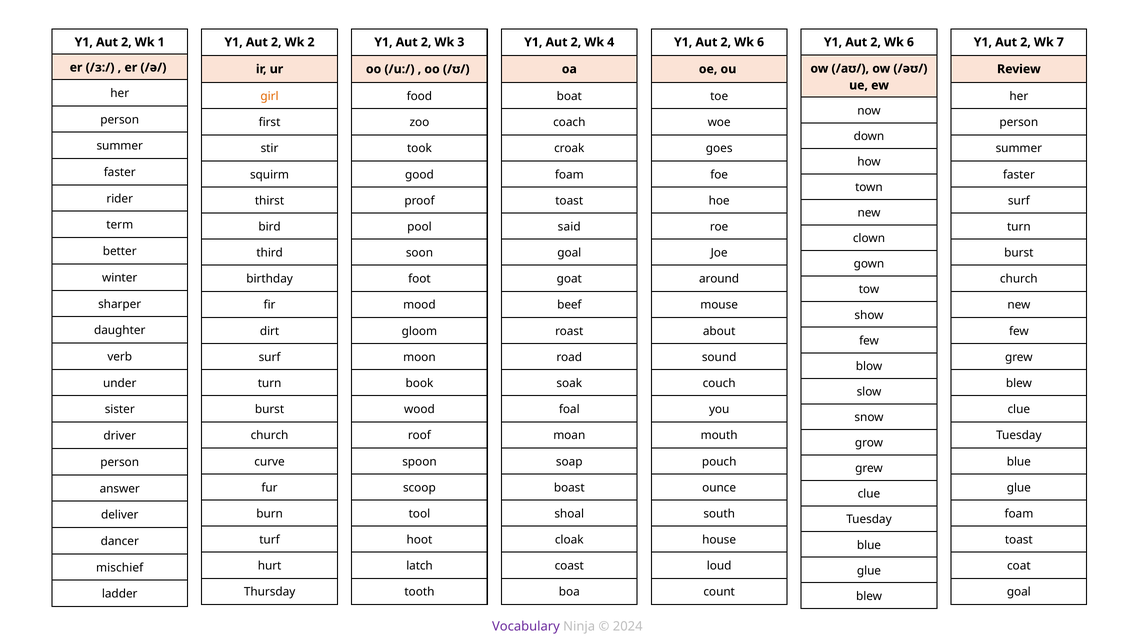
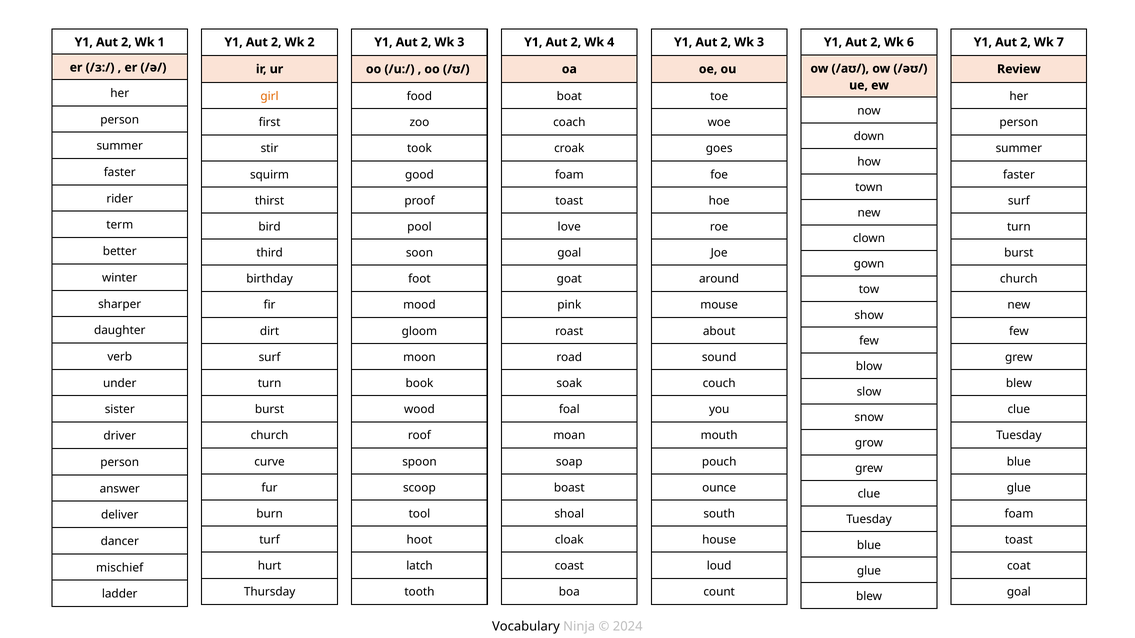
6: 6 -> 3 (761, 42)
said: said -> love (569, 227)
beef: beef -> pink (569, 305)
Vocabulary colour: purple -> black (526, 627)
